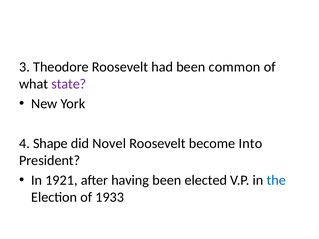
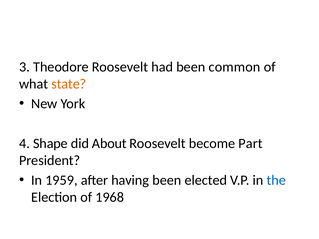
state colour: purple -> orange (69, 84)
Novel: Novel -> About (109, 144)
Into: Into -> Part (250, 144)
1921: 1921 -> 1959 (61, 180)
1933: 1933 -> 1968 (110, 197)
